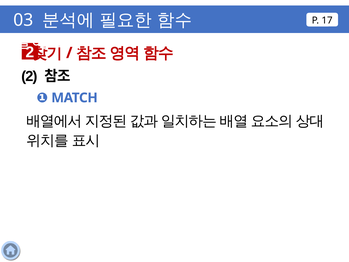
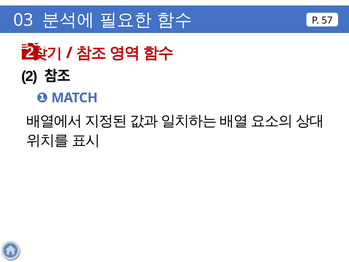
17: 17 -> 57 (327, 20)
